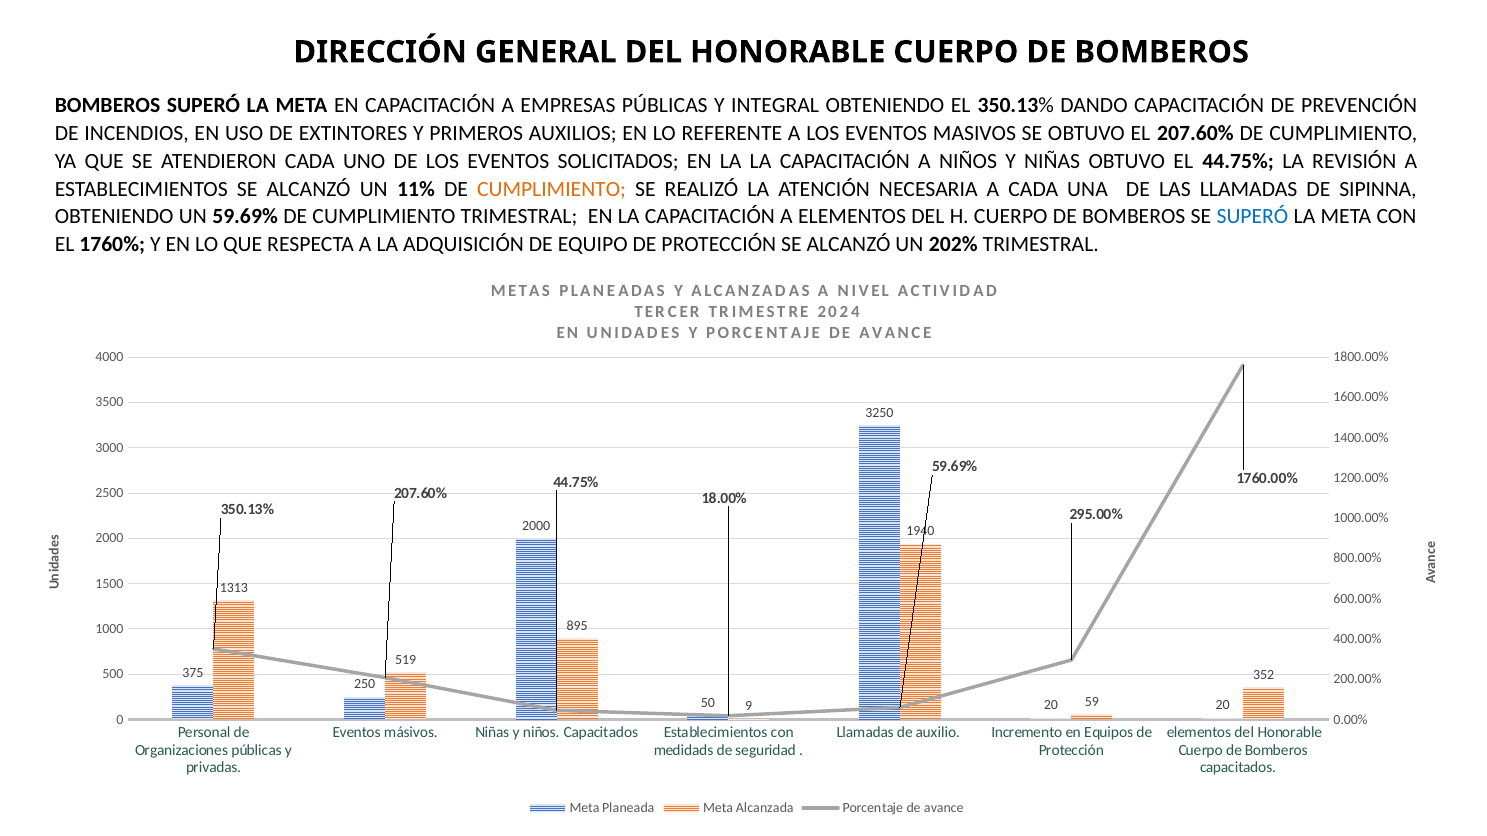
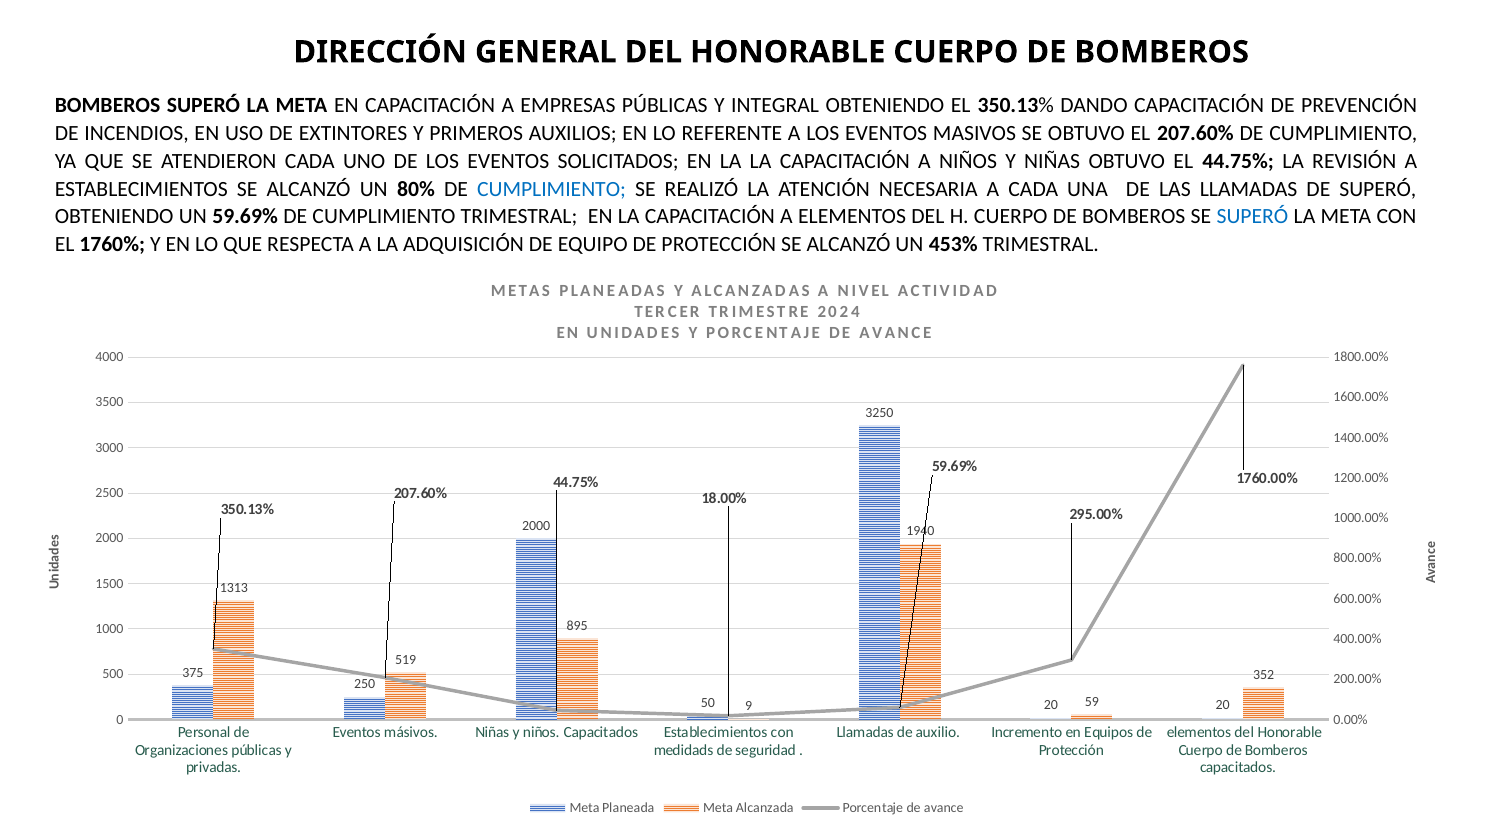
11%: 11% -> 80% (416, 189)
CUMPLIMIENTO colour: orange -> blue (552, 189)
DE SIPINNA: SIPINNA -> SUPERÓ (1378, 189)
202%: 202% -> 453% (953, 245)
